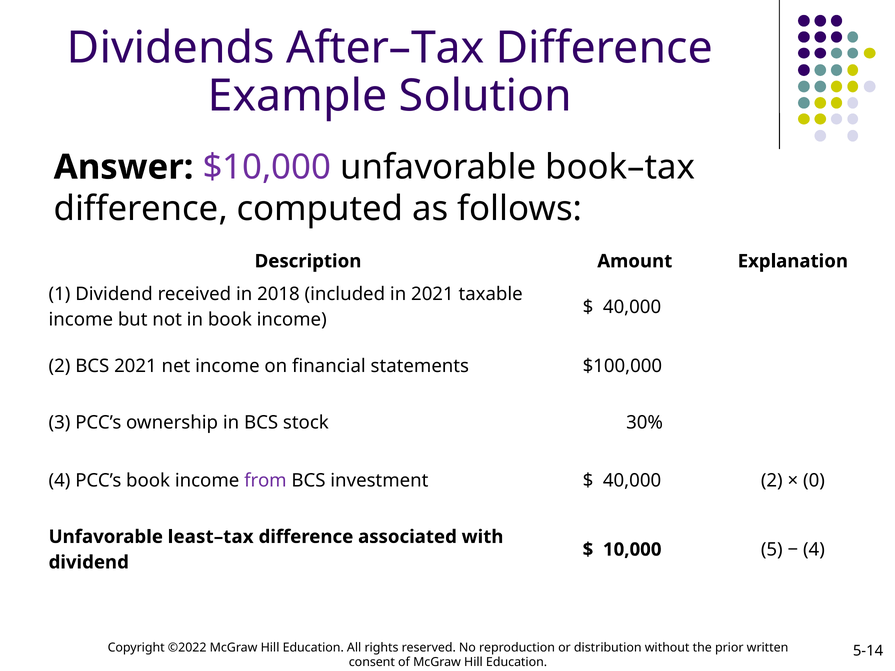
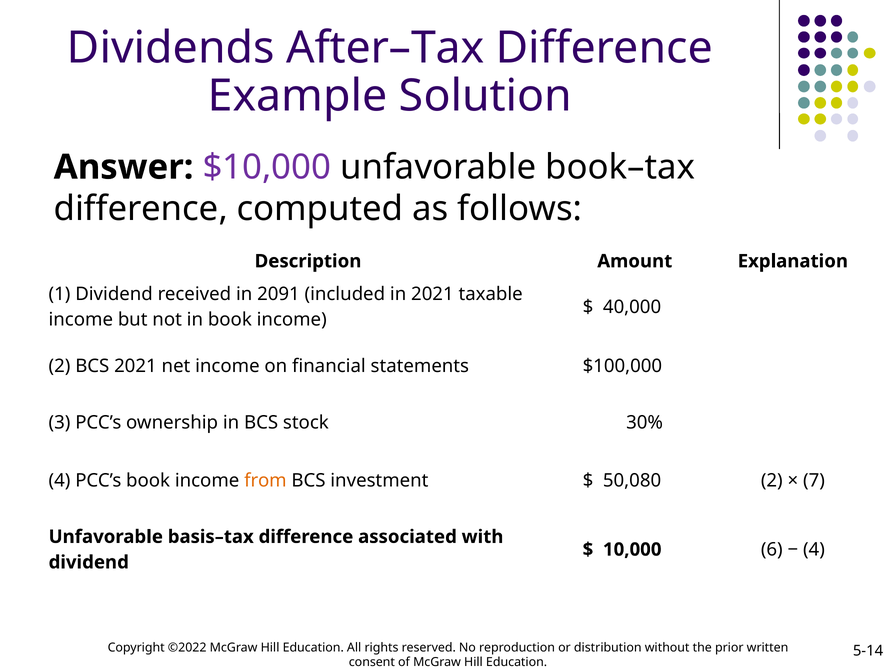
2018: 2018 -> 2091 (278, 294)
from colour: purple -> orange (265, 481)
40,000: 40,000 -> 50,080 (632, 481)
0: 0 -> 7 (814, 481)
least–tax: least–tax -> basis–tax (211, 537)
5: 5 -> 6 (772, 550)
